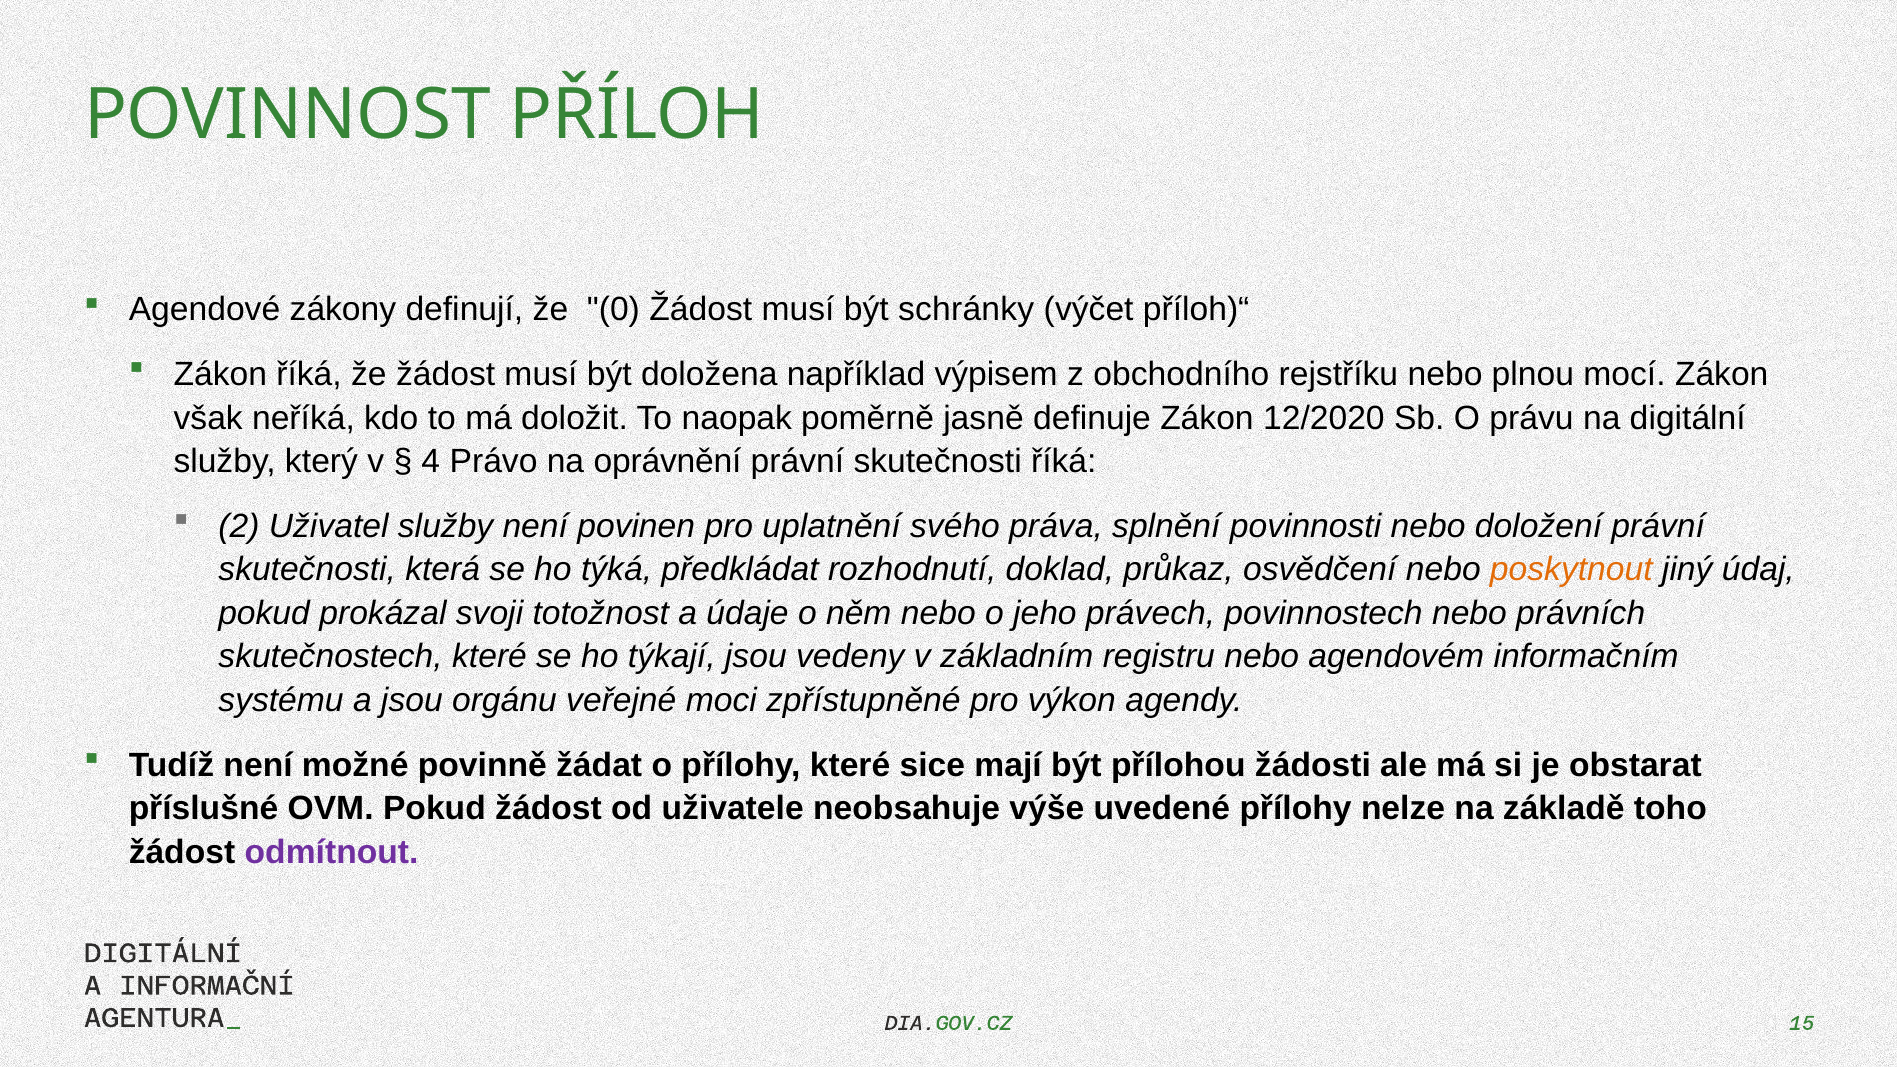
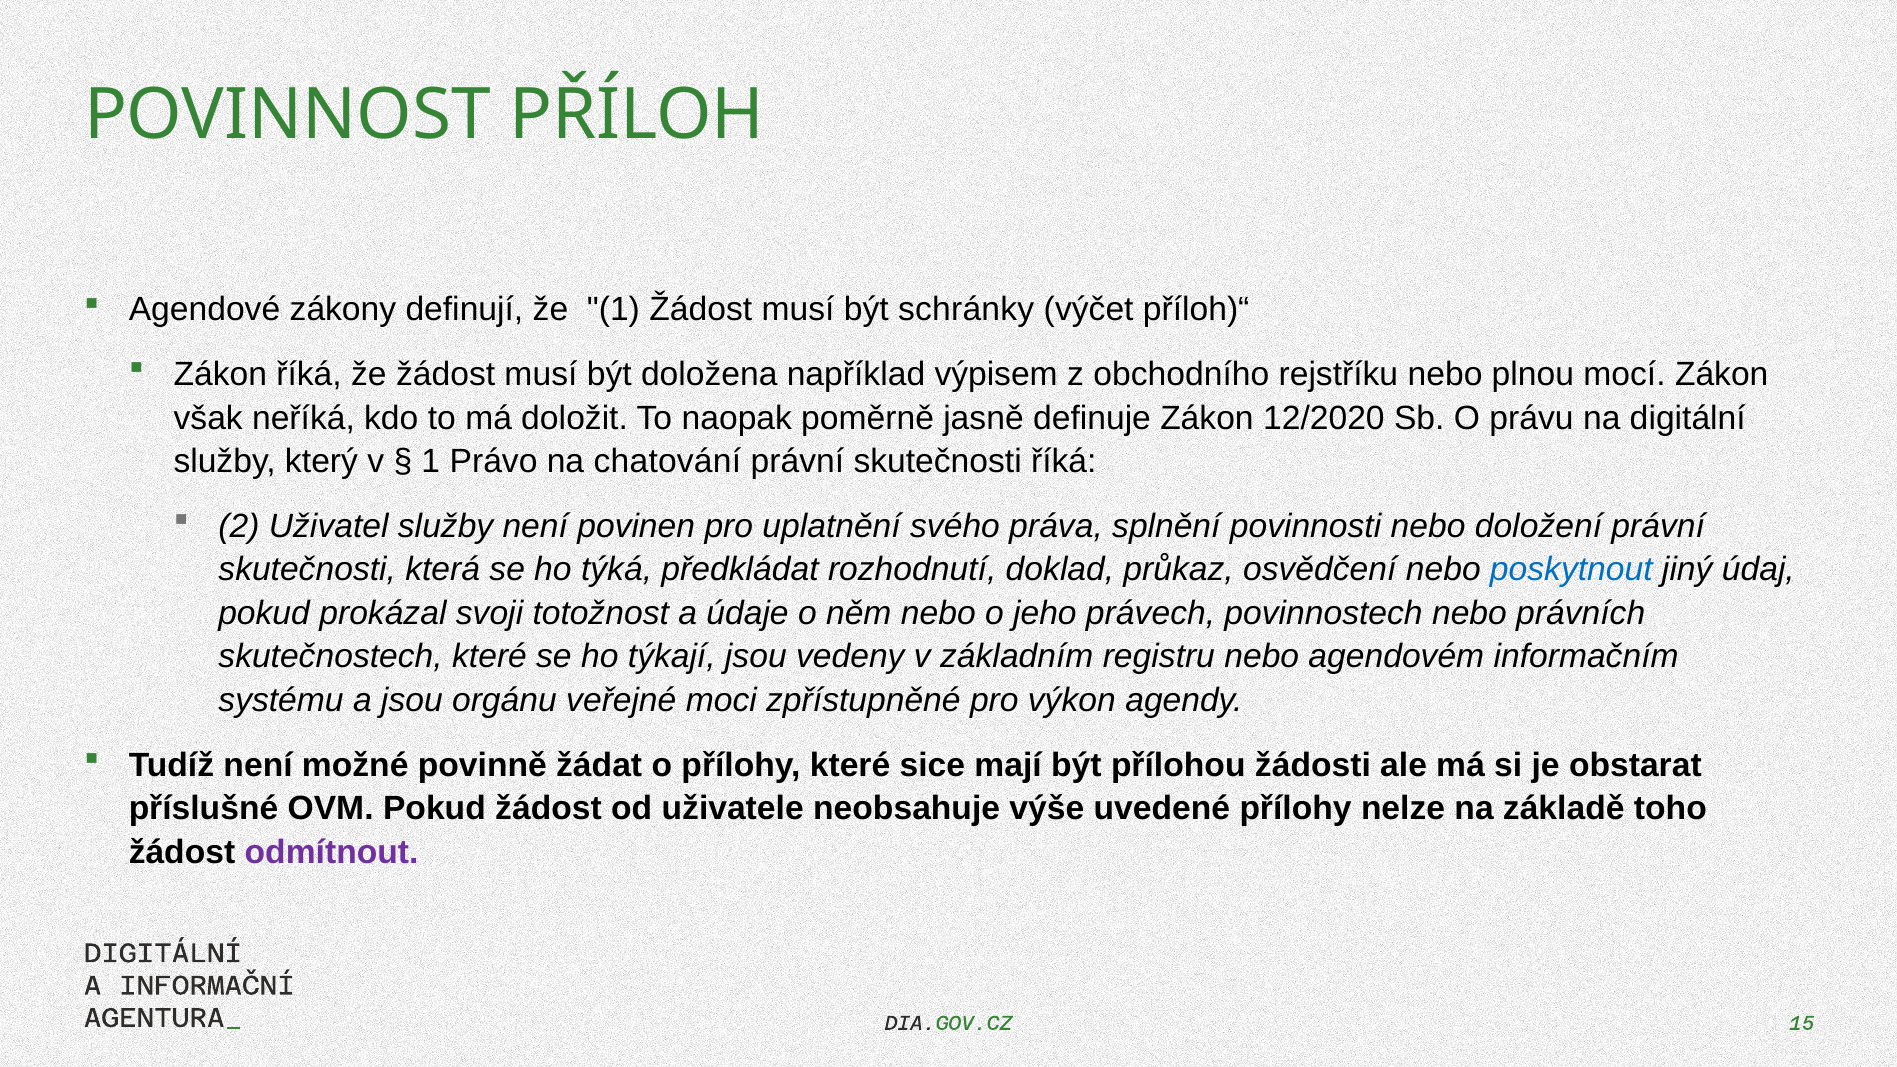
že 0: 0 -> 1 (613, 310)
4: 4 -> 1 (431, 462)
oprávnění: oprávnění -> chatování (667, 462)
poskytnout colour: orange -> blue (1571, 570)
